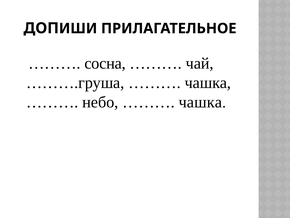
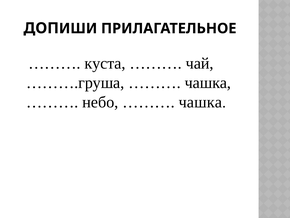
сосна: сосна -> куста (105, 63)
